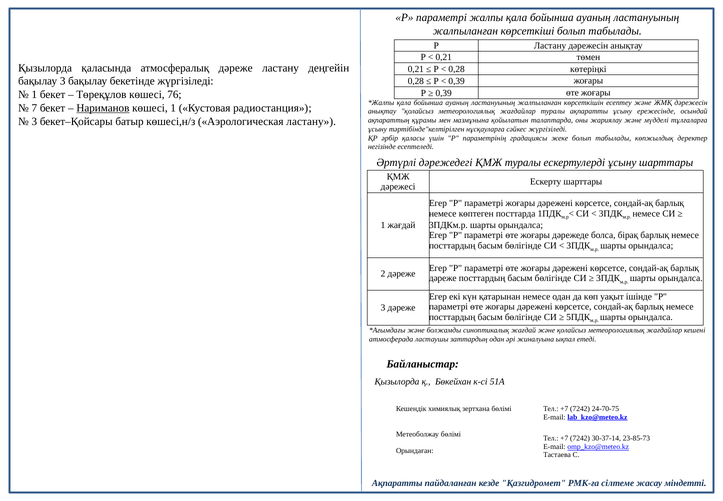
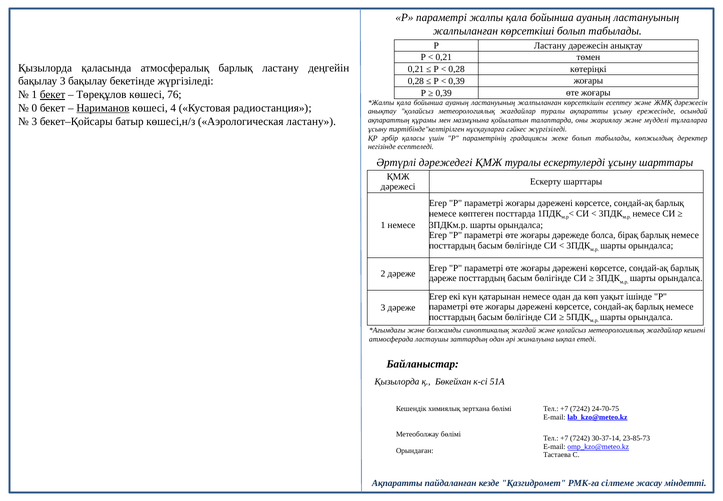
атмосфералық дәреже: дәреже -> барлық (236, 68)
бекет underline: none -> present (53, 95)
7: 7 -> 0 (34, 108)
көшесі 1: 1 -> 4 (173, 108)
1 жағдай: жағдай -> немесе (401, 225)
